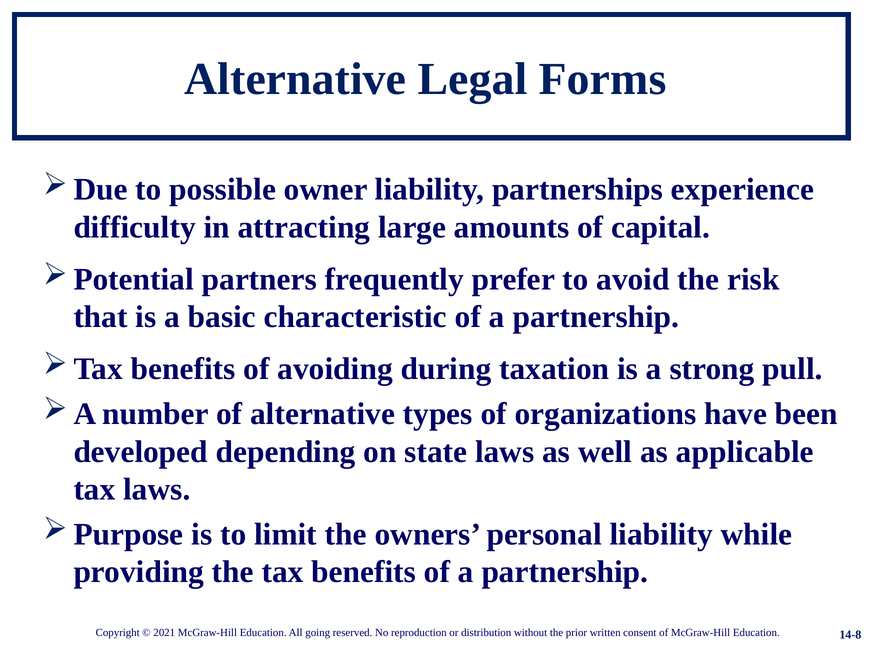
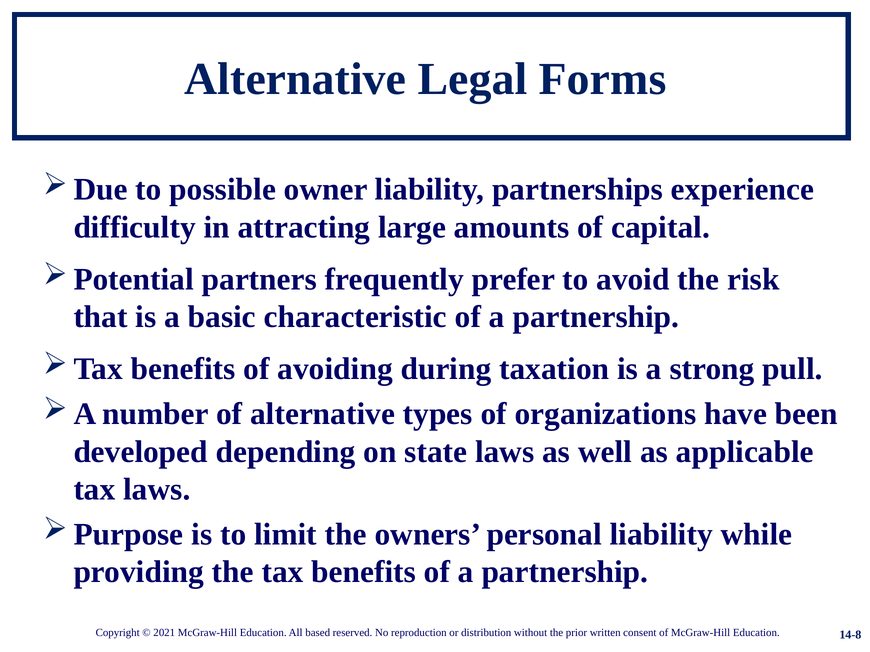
going: going -> based (318, 633)
